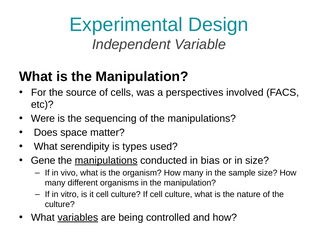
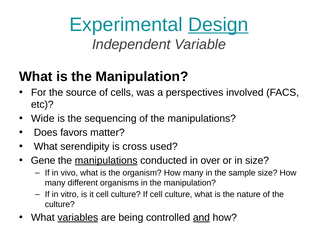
Design underline: none -> present (218, 25)
Were: Were -> Wide (43, 118)
space: space -> favors (74, 132)
types: types -> cross (135, 146)
bias: bias -> over (210, 160)
and underline: none -> present (201, 217)
